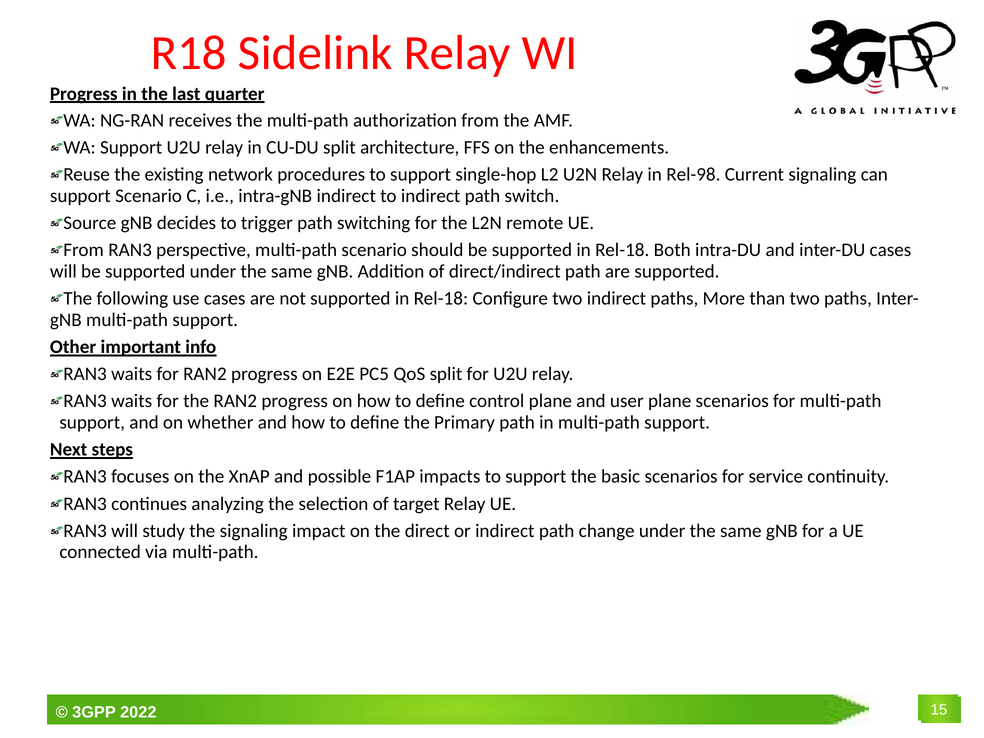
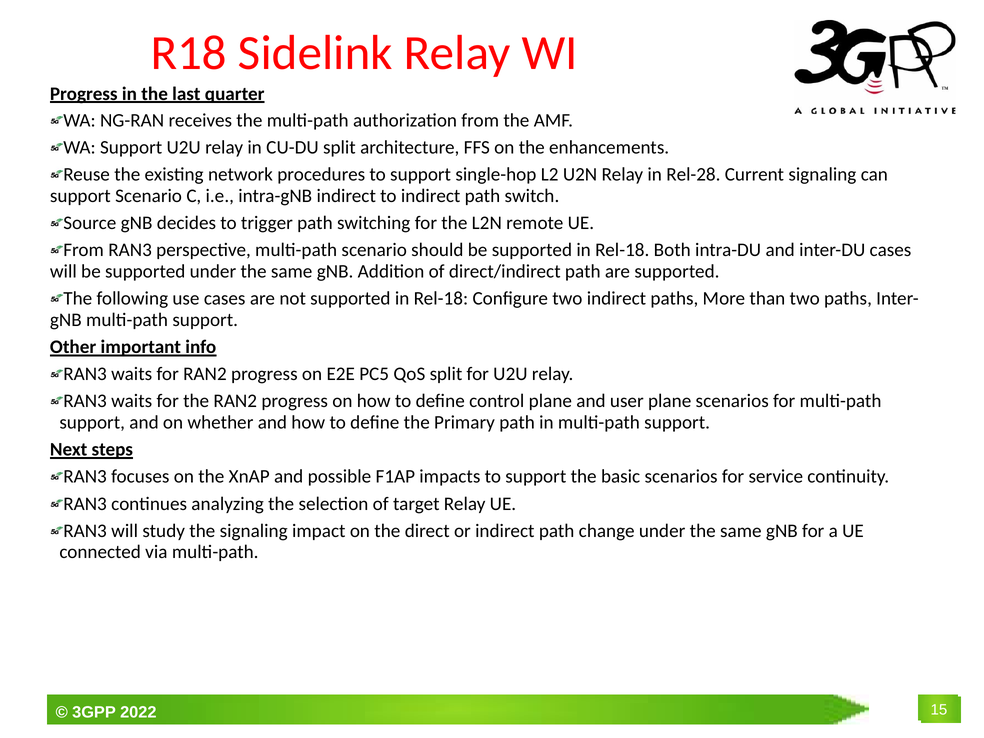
Rel-98: Rel-98 -> Rel-28 (693, 175)
